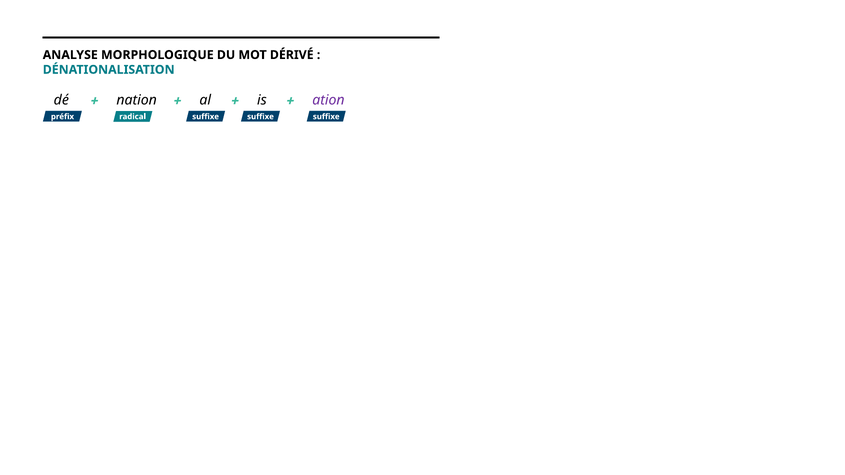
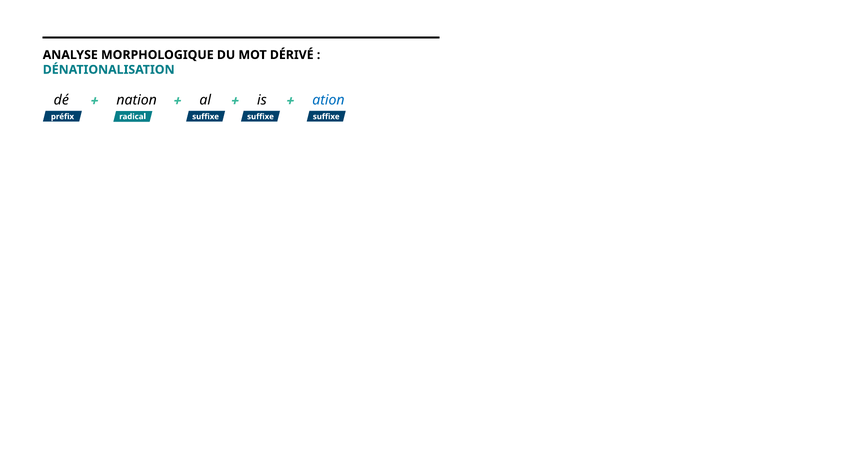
ation colour: purple -> blue (328, 100)
